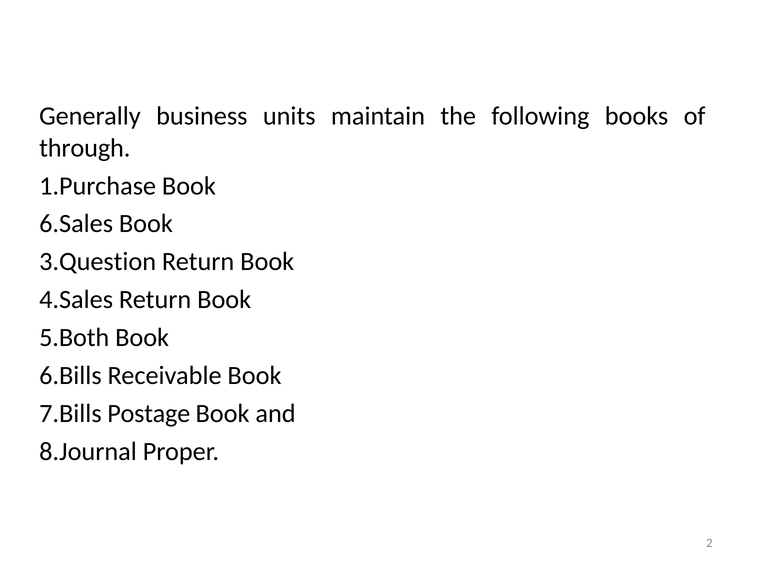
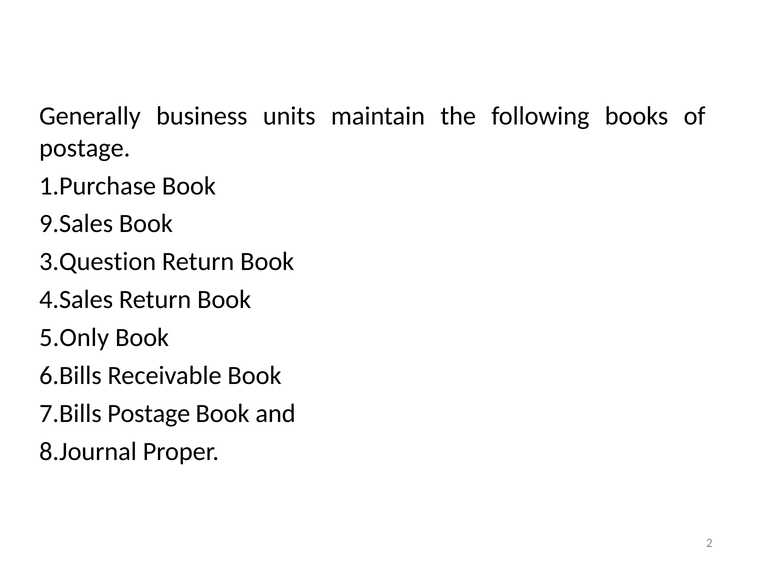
through: through -> postage (85, 148)
6.Sales: 6.Sales -> 9.Sales (76, 224)
5.Both: 5.Both -> 5.Only (74, 337)
